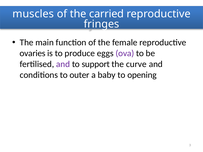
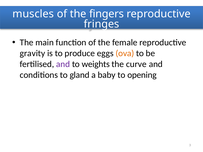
carried: carried -> fingers (107, 14)
ovaries: ovaries -> gravity (32, 53)
ova colour: purple -> orange (125, 53)
support: support -> weights (96, 64)
outer: outer -> gland (80, 75)
